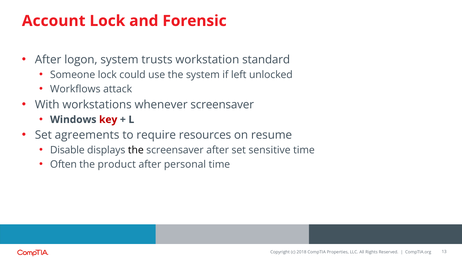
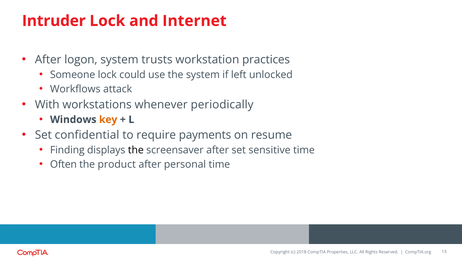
Account: Account -> Intruder (54, 21)
Forensic: Forensic -> Internet (194, 21)
standard: standard -> practices (266, 60)
whenever screensaver: screensaver -> periodically (222, 104)
key colour: red -> orange (108, 120)
agreements: agreements -> confidential (87, 135)
resources: resources -> payments (205, 135)
Disable: Disable -> Finding (67, 150)
